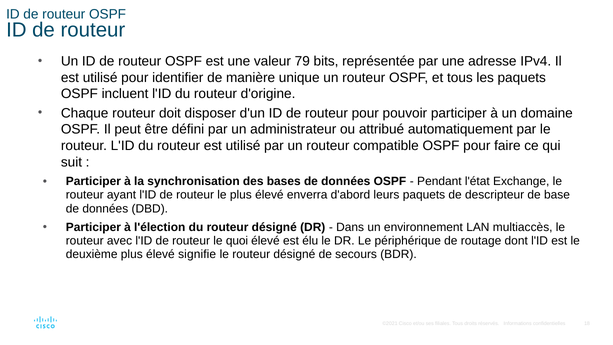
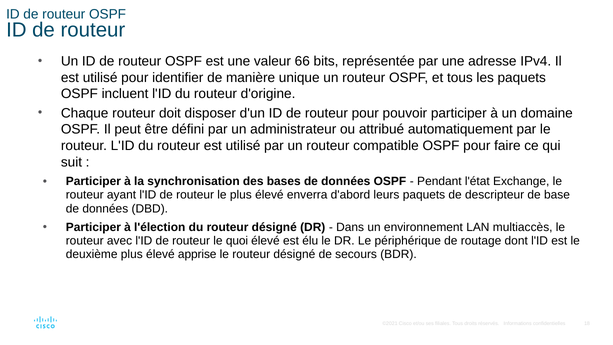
79: 79 -> 66 (302, 61)
signifie: signifie -> apprise (197, 254)
